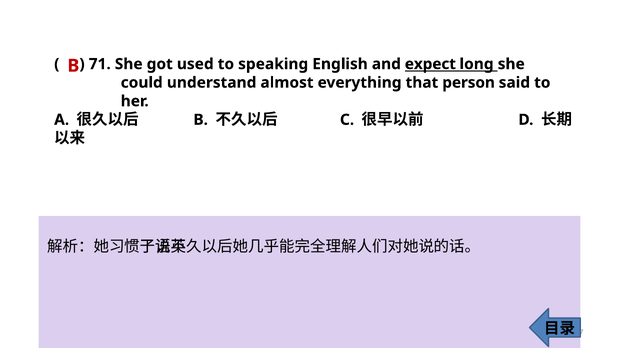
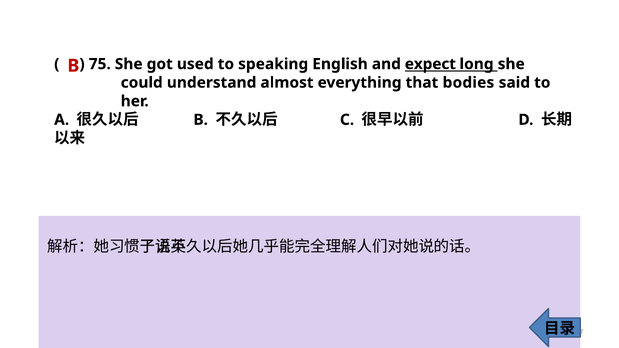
71: 71 -> 75 (100, 64)
person: person -> bodies (468, 83)
